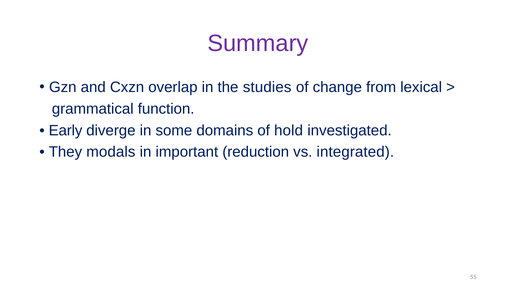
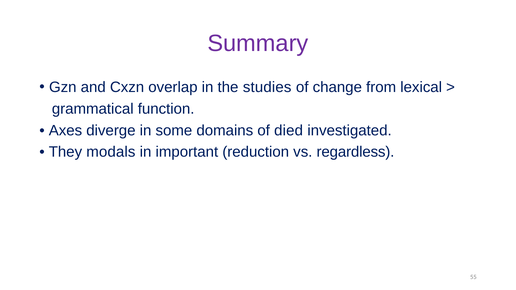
Early: Early -> Axes (65, 131)
hold: hold -> died (289, 131)
integrated: integrated -> regardless (355, 152)
